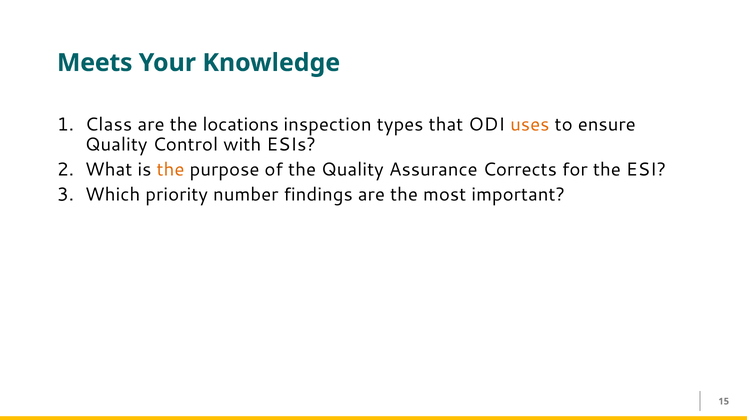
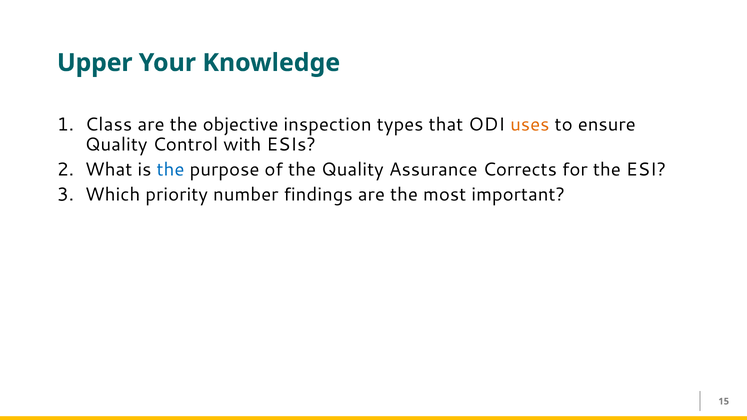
Meets: Meets -> Upper (95, 63)
locations: locations -> objective (241, 125)
the colour: orange -> blue (171, 170)
